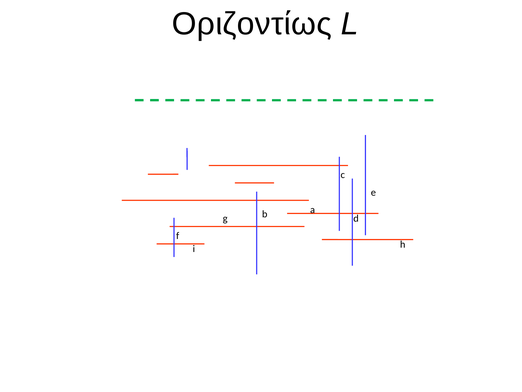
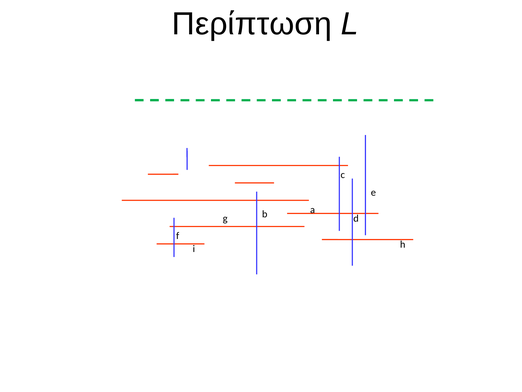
Οριζοντίως: Οριζοντίως -> Περίπτωση (252, 24)
